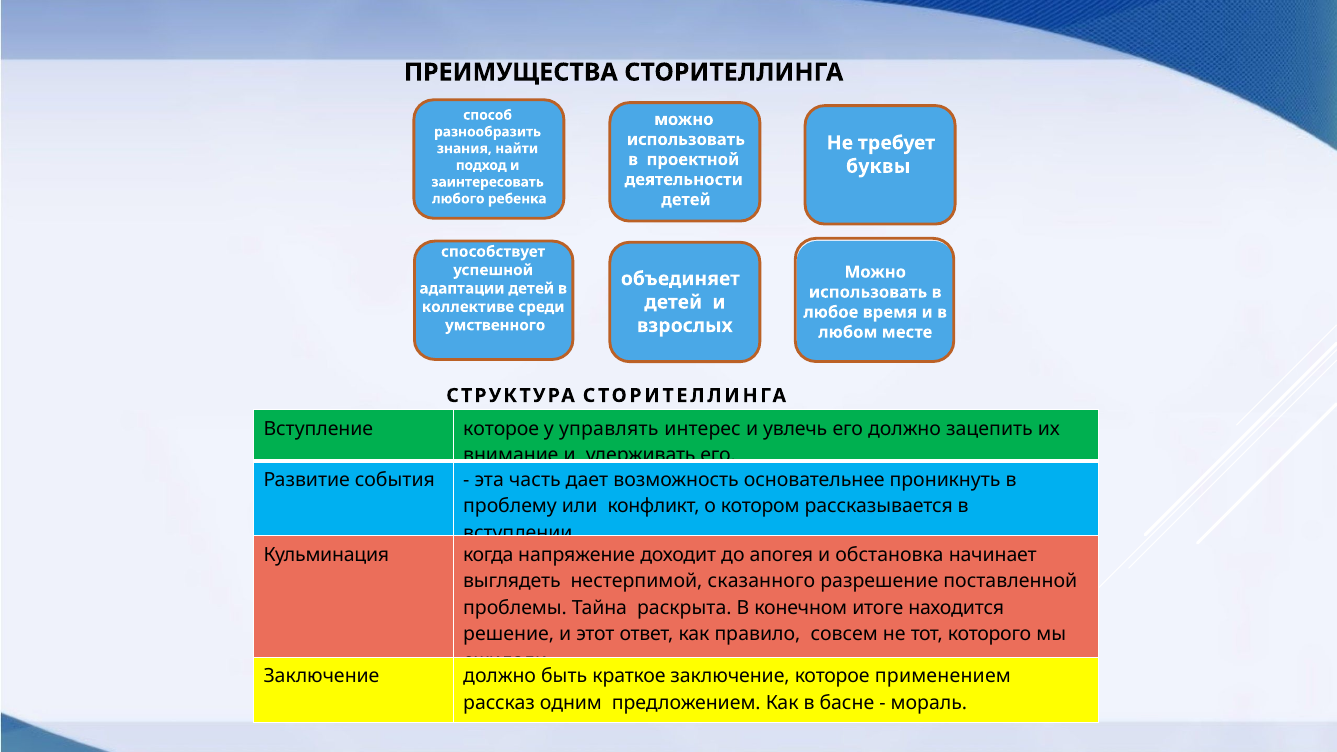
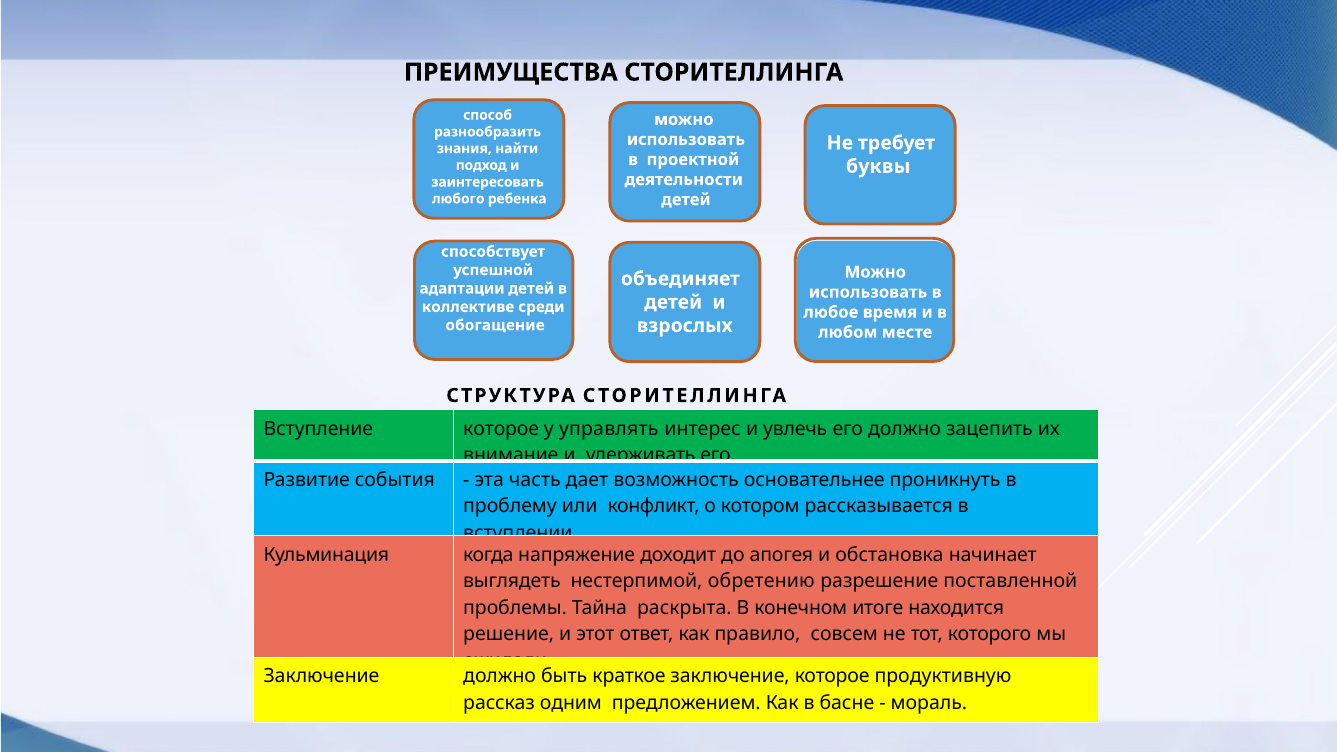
умственного: умственного -> обогащение (495, 325)
сказанного: сказанного -> обретению (761, 581)
применением: применением -> продуктивную (943, 676)
